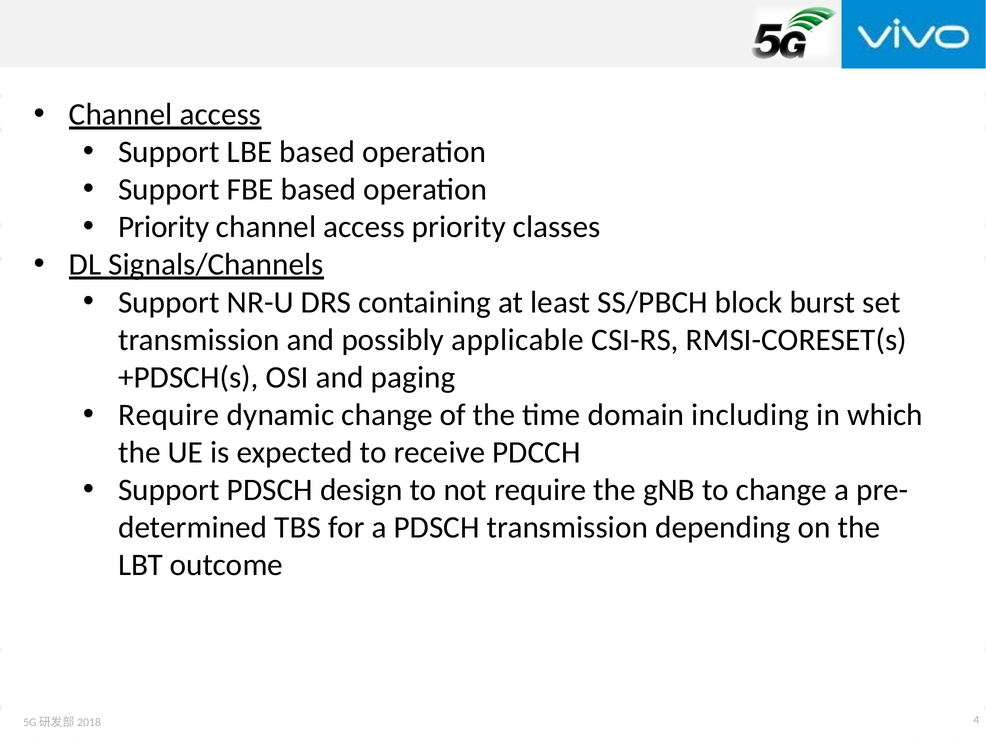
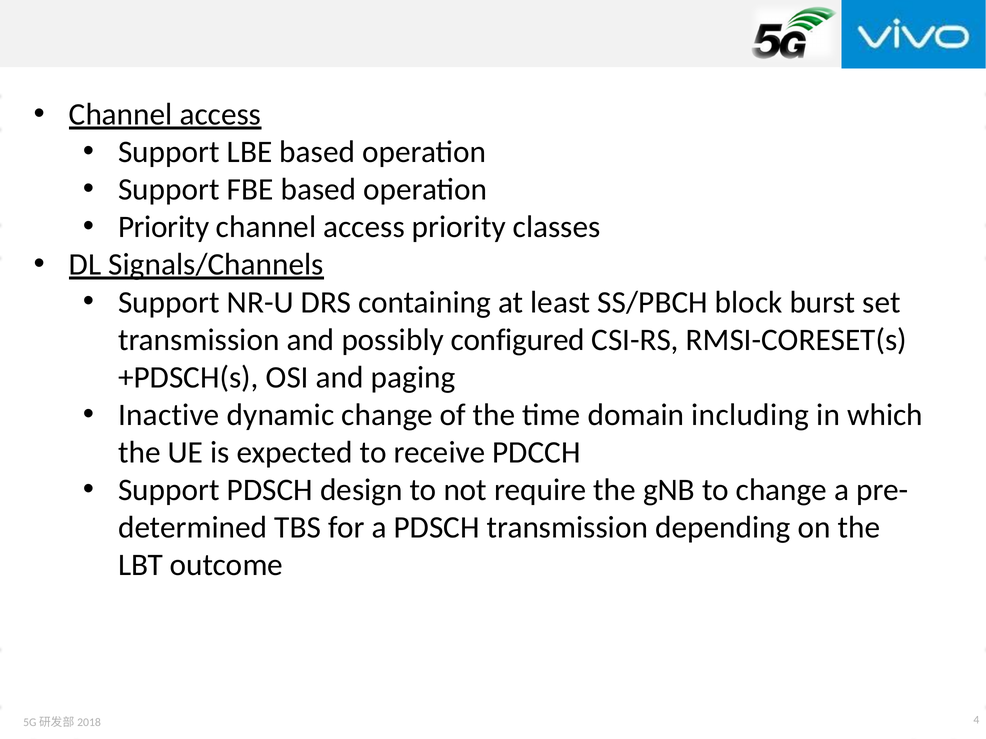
applicable: applicable -> configured (518, 340)
Require: Require -> Inactive (169, 415)
